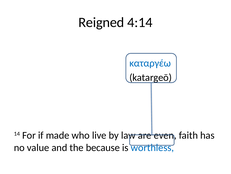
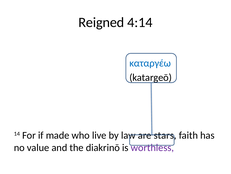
even: even -> stars (165, 135)
because: because -> diakrinō (103, 147)
worthless colour: blue -> purple (152, 147)
